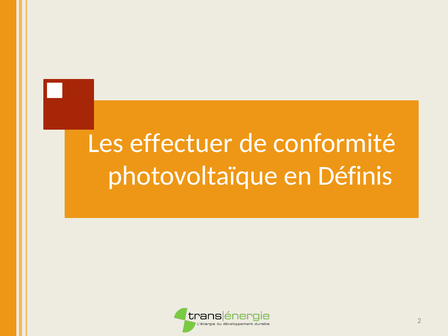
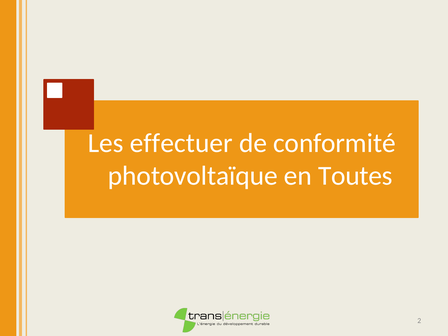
Définis: Définis -> Toutes (355, 176)
